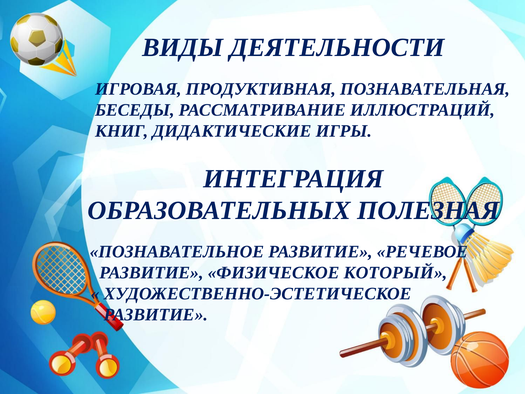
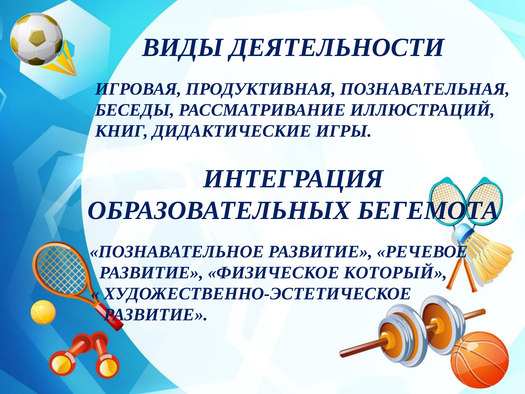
ПОЛЕЗНАЯ: ПОЛЕЗНАЯ -> БЕГЕМОТА (428, 210)
